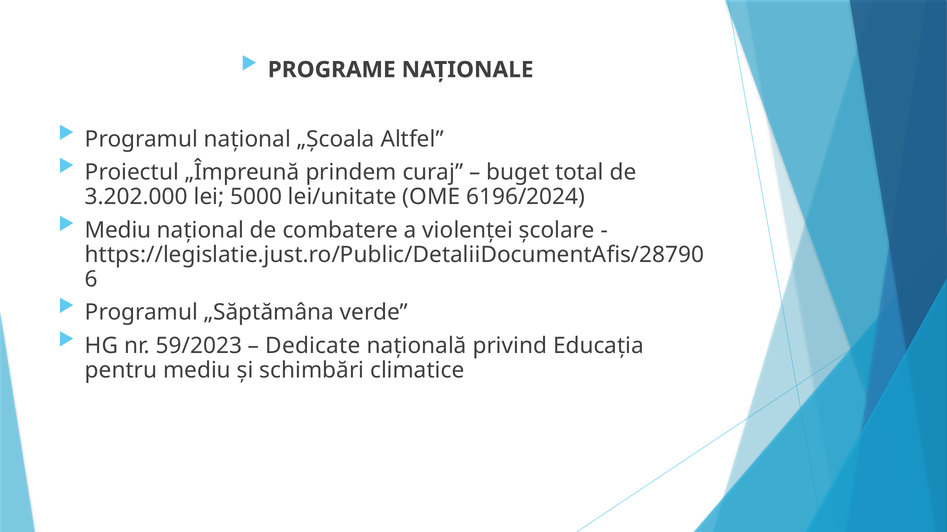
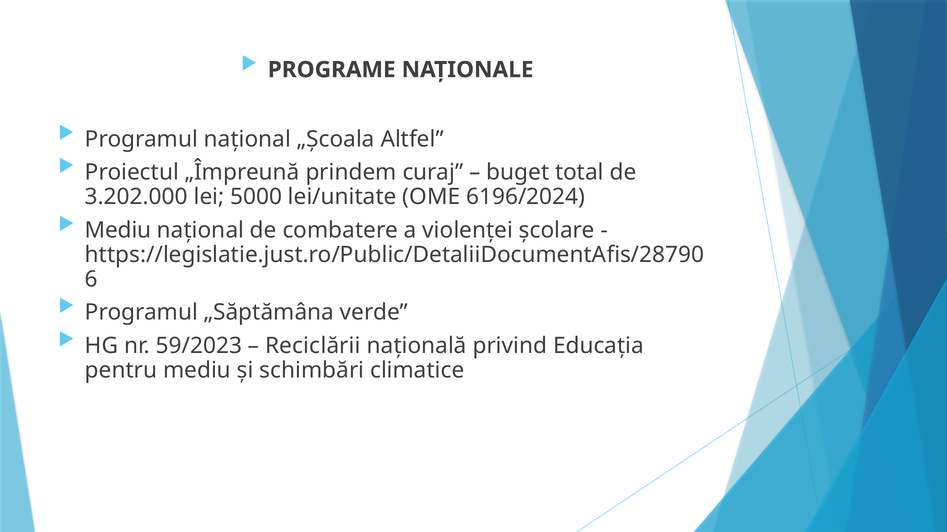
Dedicate: Dedicate -> Reciclării (313, 346)
